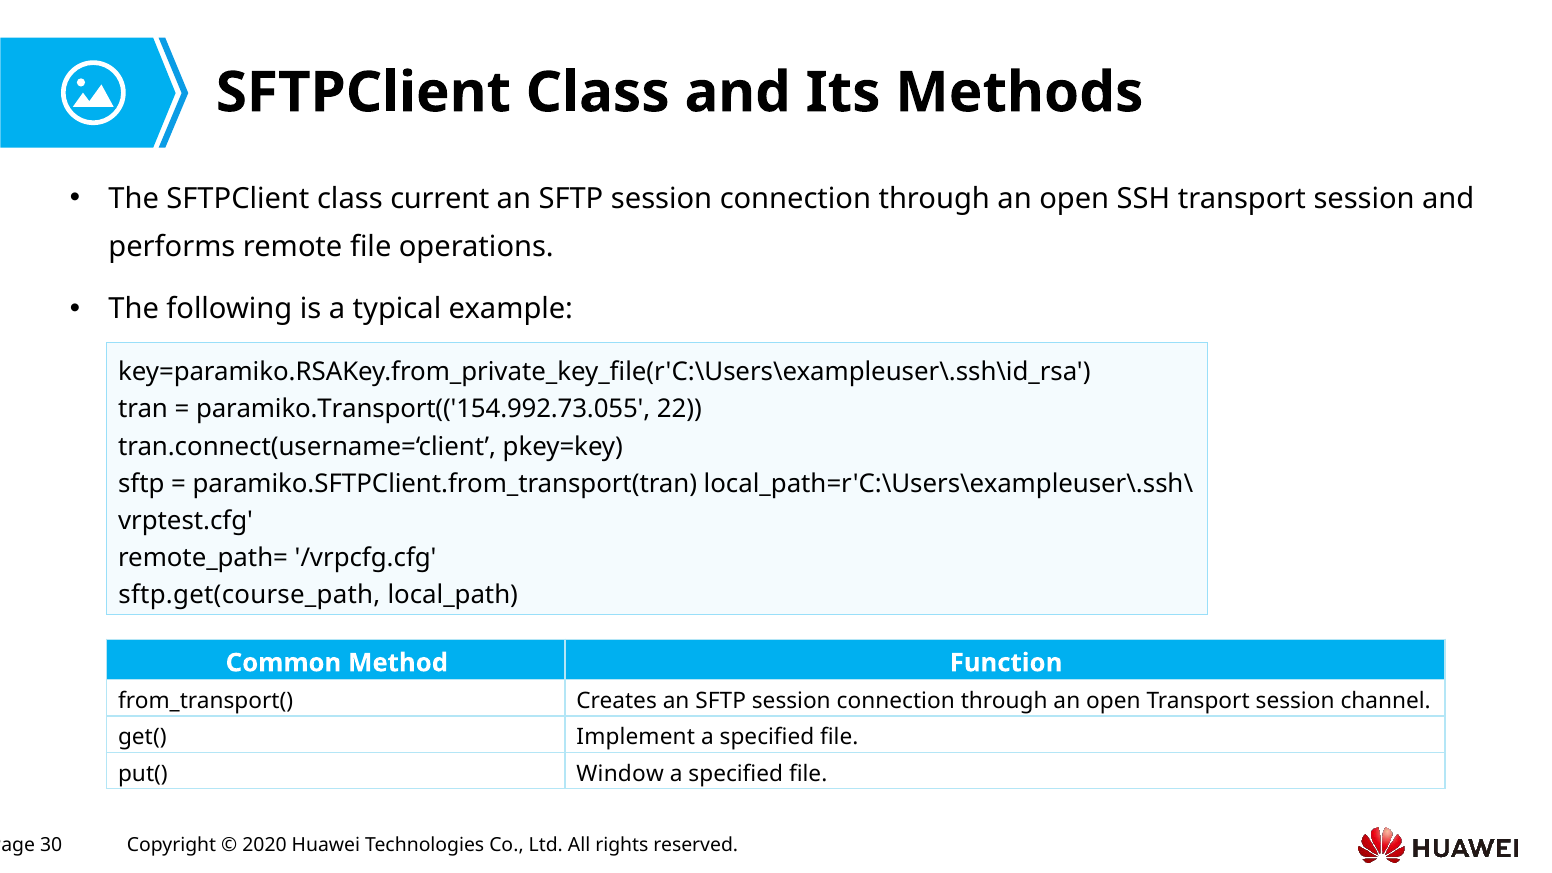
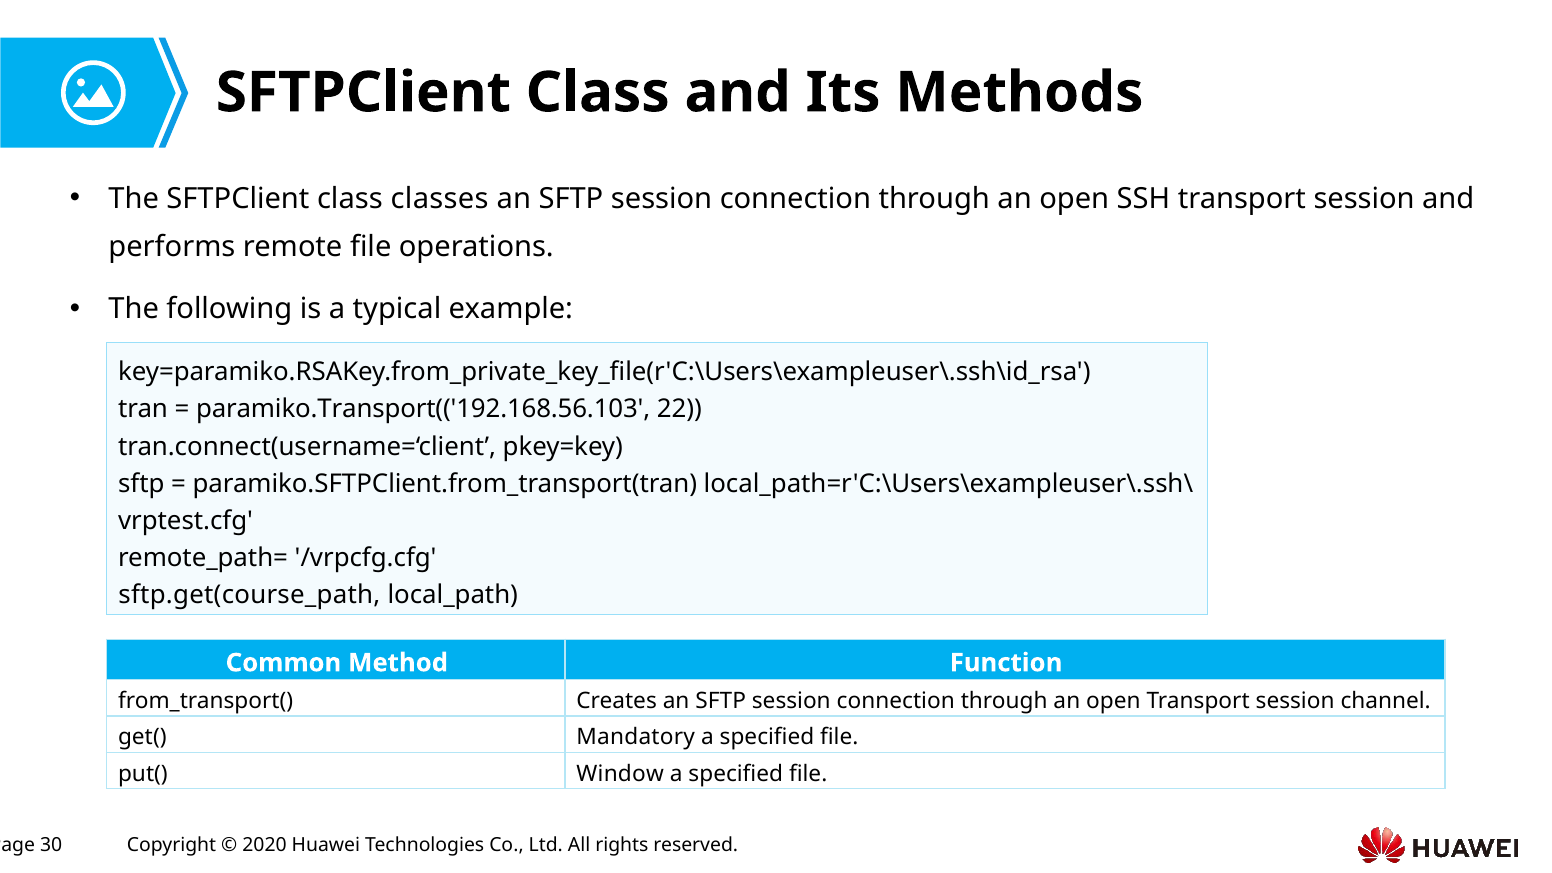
current: current -> classes (440, 199)
paramiko.Transport(('154.992.73.055: paramiko.Transport(('154.992.73.055 -> paramiko.Transport(('192.168.56.103 (423, 409)
Implement: Implement -> Mandatory (636, 737)
